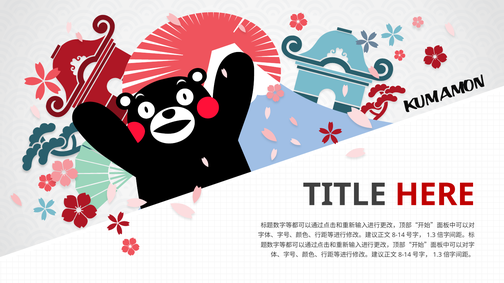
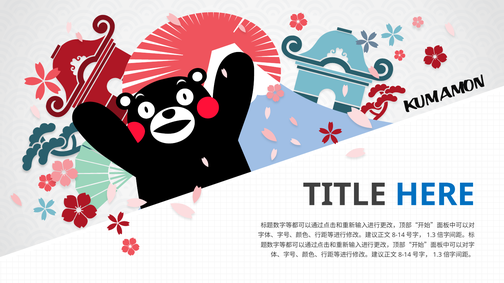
HERE colour: red -> blue (435, 195)
